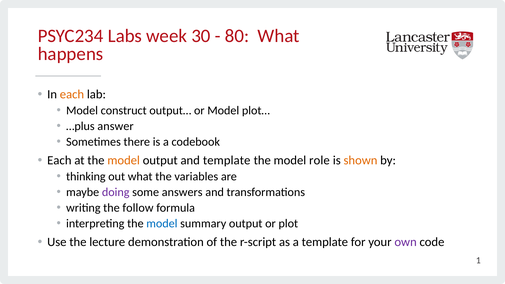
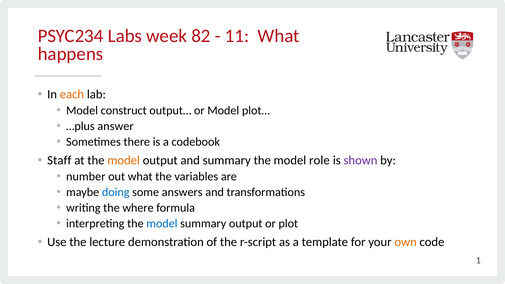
30: 30 -> 82 (201, 36)
80: 80 -> 11 (237, 36)
Each: Each -> Staff (59, 160)
and template: template -> summary (227, 160)
shown colour: orange -> purple (360, 160)
thinking: thinking -> number (86, 176)
doing colour: purple -> blue (116, 192)
follow: follow -> where (138, 208)
own colour: purple -> orange (406, 242)
